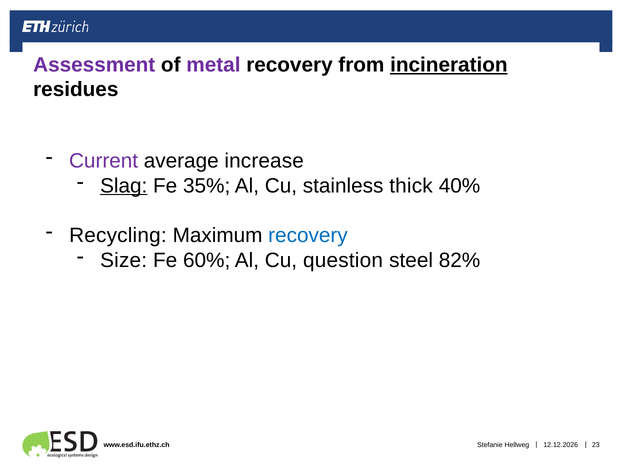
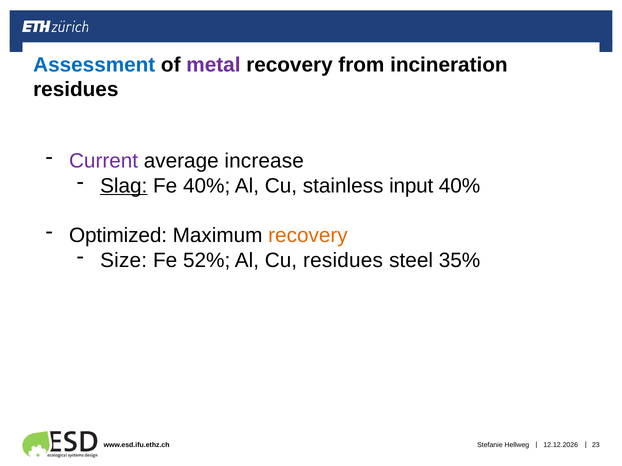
Assessment colour: purple -> blue (94, 65)
incineration underline: present -> none (449, 65)
Fe 35%: 35% -> 40% (207, 186)
thick: thick -> input (411, 186)
Recycling: Recycling -> Optimized (118, 236)
recovery colour: blue -> orange (308, 236)
60%: 60% -> 52% (207, 261)
Cu question: question -> residues (343, 261)
82%: 82% -> 35% (460, 261)
